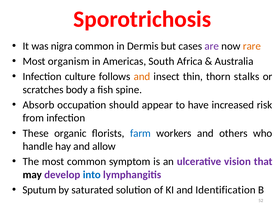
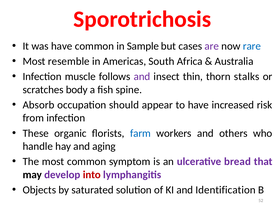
was nigra: nigra -> have (62, 46)
Dermis: Dermis -> Sample (143, 46)
rare colour: orange -> blue (252, 46)
organism: organism -> resemble (69, 61)
culture: culture -> muscle (80, 77)
and colour: orange -> purple (142, 77)
allow: allow -> aging (104, 146)
vision: vision -> bread (237, 162)
into colour: blue -> red (92, 175)
Sputum: Sputum -> Objects (39, 190)
